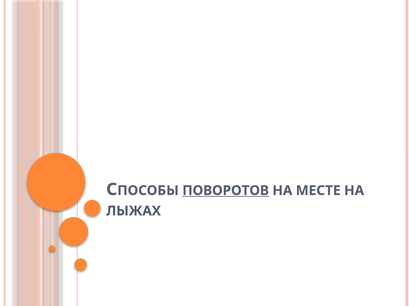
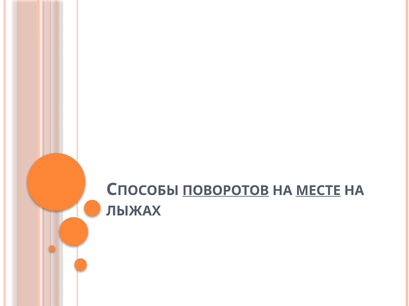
МЕСТЕ underline: none -> present (318, 191)
